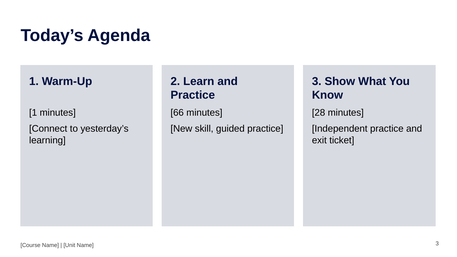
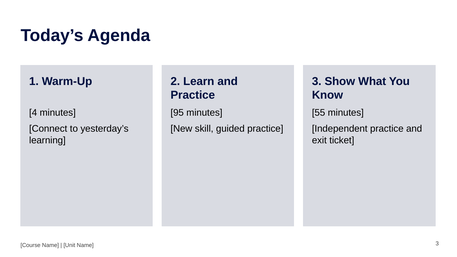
1: 1 -> 4 (33, 113)
66: 66 -> 95 (177, 113)
28: 28 -> 55 (319, 113)
